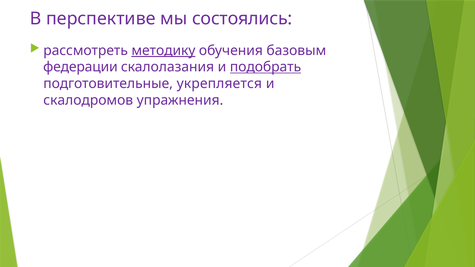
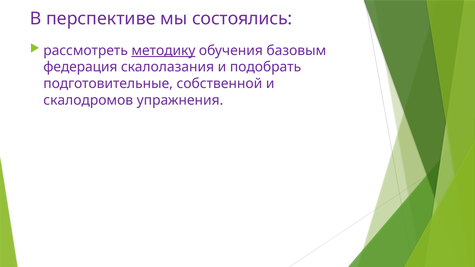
федерации: федерации -> федерация (80, 67)
подобрать underline: present -> none (266, 67)
укрепляется: укрепляется -> собственной (219, 84)
